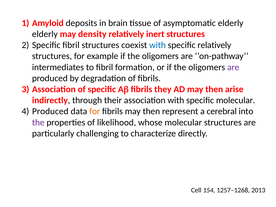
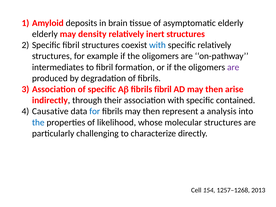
fibrils they: they -> fibril (163, 89)
specific molecular: molecular -> contained (236, 100)
Produced: Produced -> Causative (50, 111)
for colour: orange -> blue (95, 111)
cerebral: cerebral -> analysis (222, 111)
the colour: purple -> blue (38, 122)
